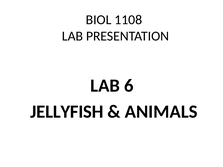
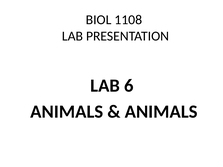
JELLYFISH: JELLYFISH -> ANIMALS (67, 112)
